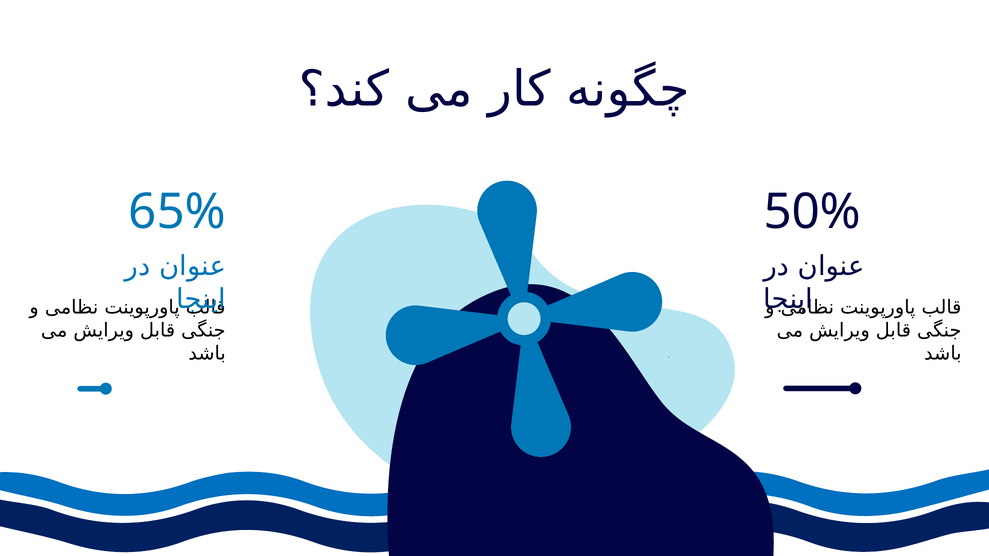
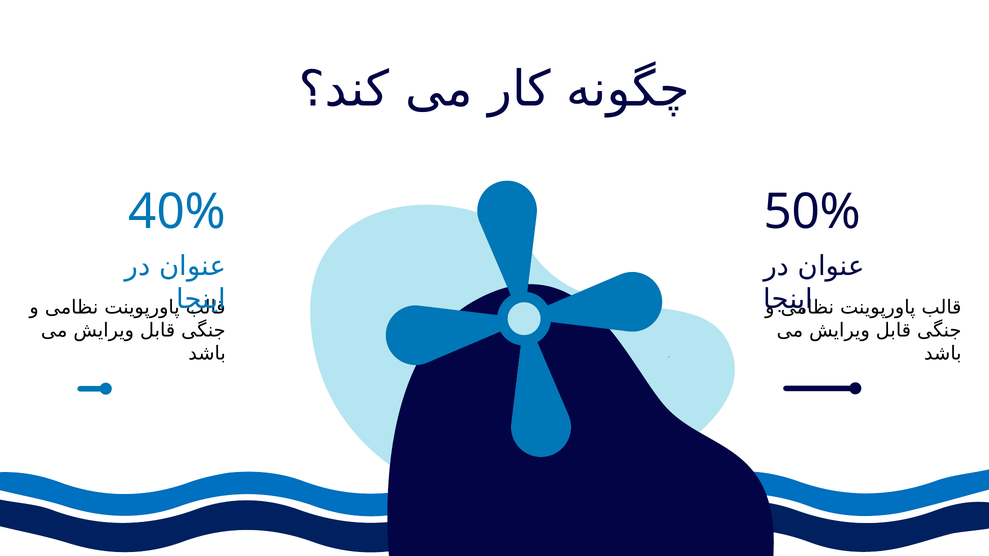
65%: 65% -> 40% (177, 212)
